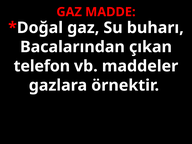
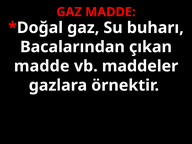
telefon: telefon -> madde (42, 66)
